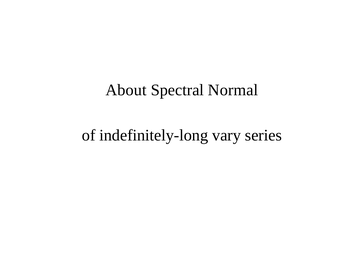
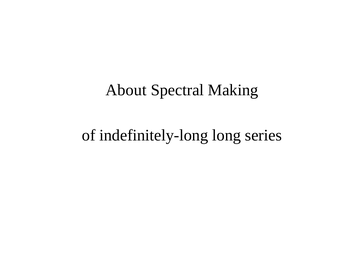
Normal: Normal -> Making (233, 90)
vary: vary -> long (227, 135)
